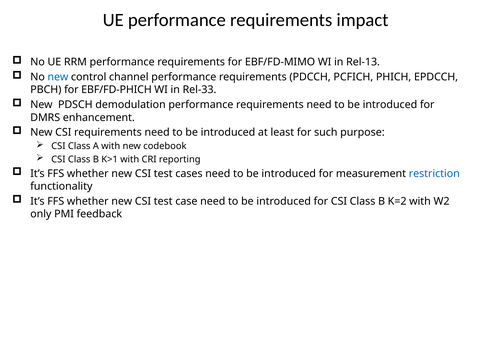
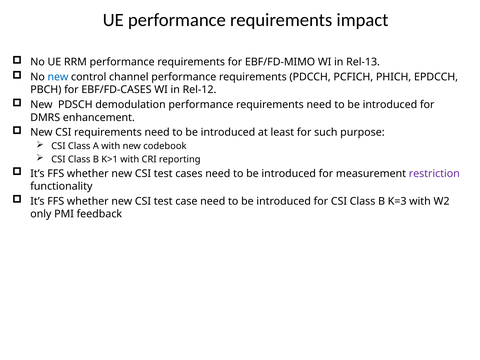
EBF/FD-PHICH: EBF/FD-PHICH -> EBF/FD-CASES (116, 90)
Rel-33: Rel-33 -> Rel-12 (199, 90)
restriction colour: blue -> purple (434, 173)
K=2: K=2 -> K=3 (397, 201)
